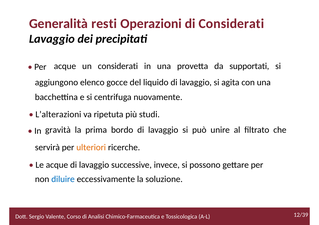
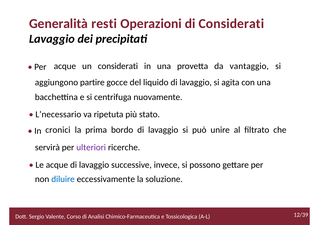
supportati: supportati -> vantaggio (249, 66)
elenco: elenco -> partire (92, 83)
L’alterazioni: L’alterazioni -> L’necessario (58, 115)
studi: studi -> stato (149, 115)
gravità: gravità -> cronici (58, 130)
ulteriori colour: orange -> purple (91, 148)
